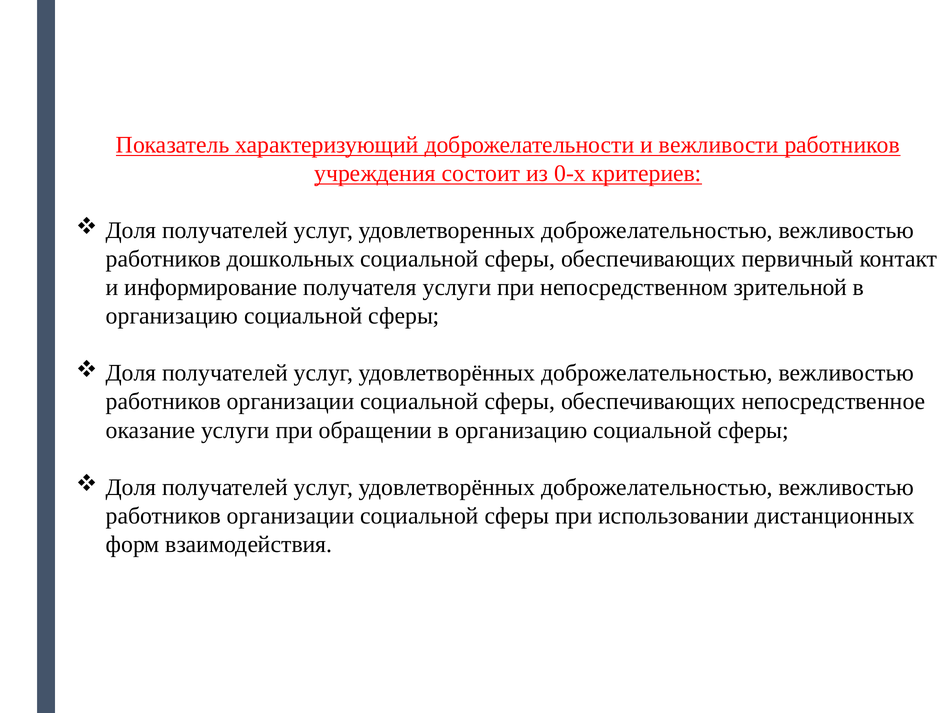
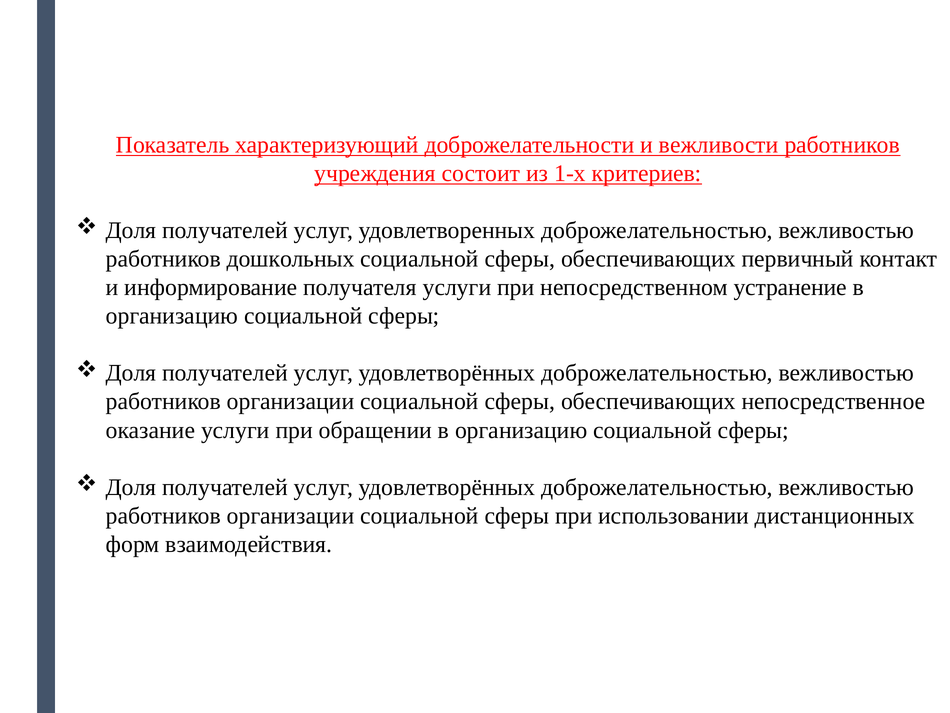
0-х: 0-х -> 1-х (570, 173)
зрительной: зрительной -> устранение (790, 287)
